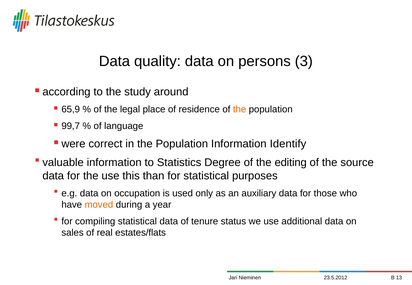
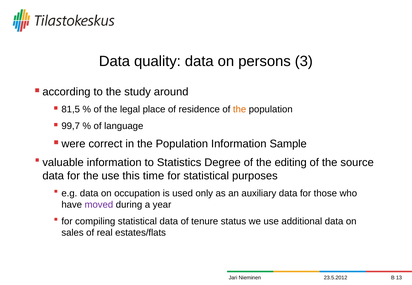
65,9: 65,9 -> 81,5 (71, 110)
Identify: Identify -> Sample (288, 144)
than: than -> time (154, 176)
moved colour: orange -> purple (99, 205)
